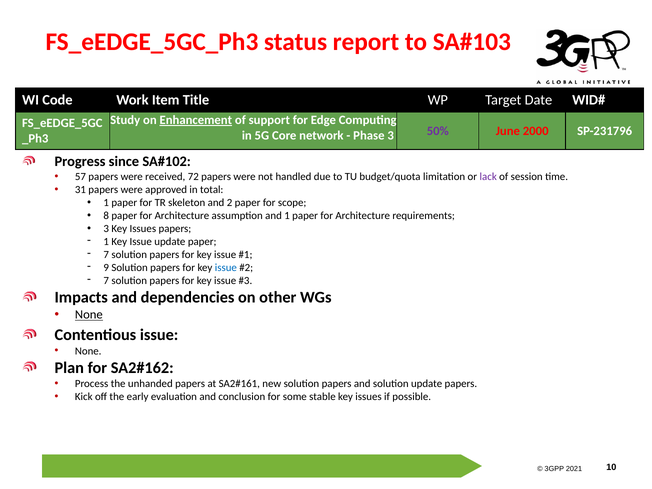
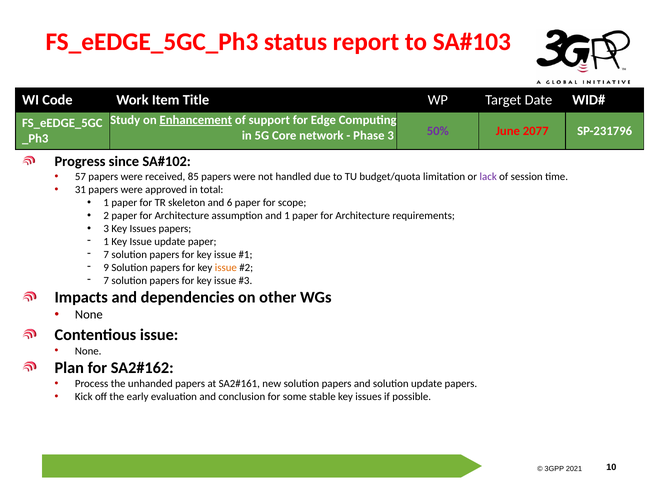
2000: 2000 -> 2077 (536, 131)
72: 72 -> 85 (193, 177)
2: 2 -> 6 (230, 203)
8: 8 -> 2 (106, 216)
issue colour: blue -> orange (226, 268)
None underline: present -> none (89, 315)
